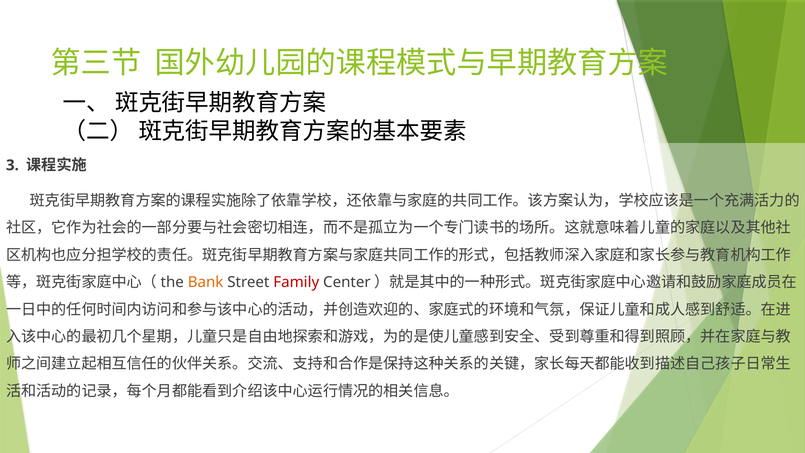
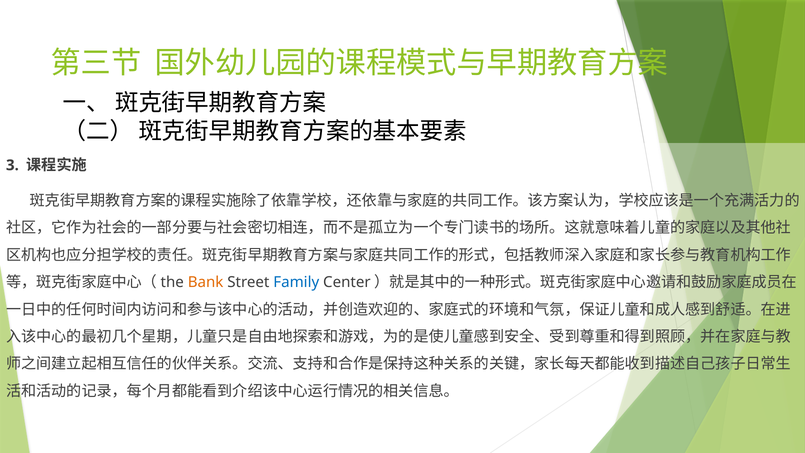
Family colour: red -> blue (296, 282)
